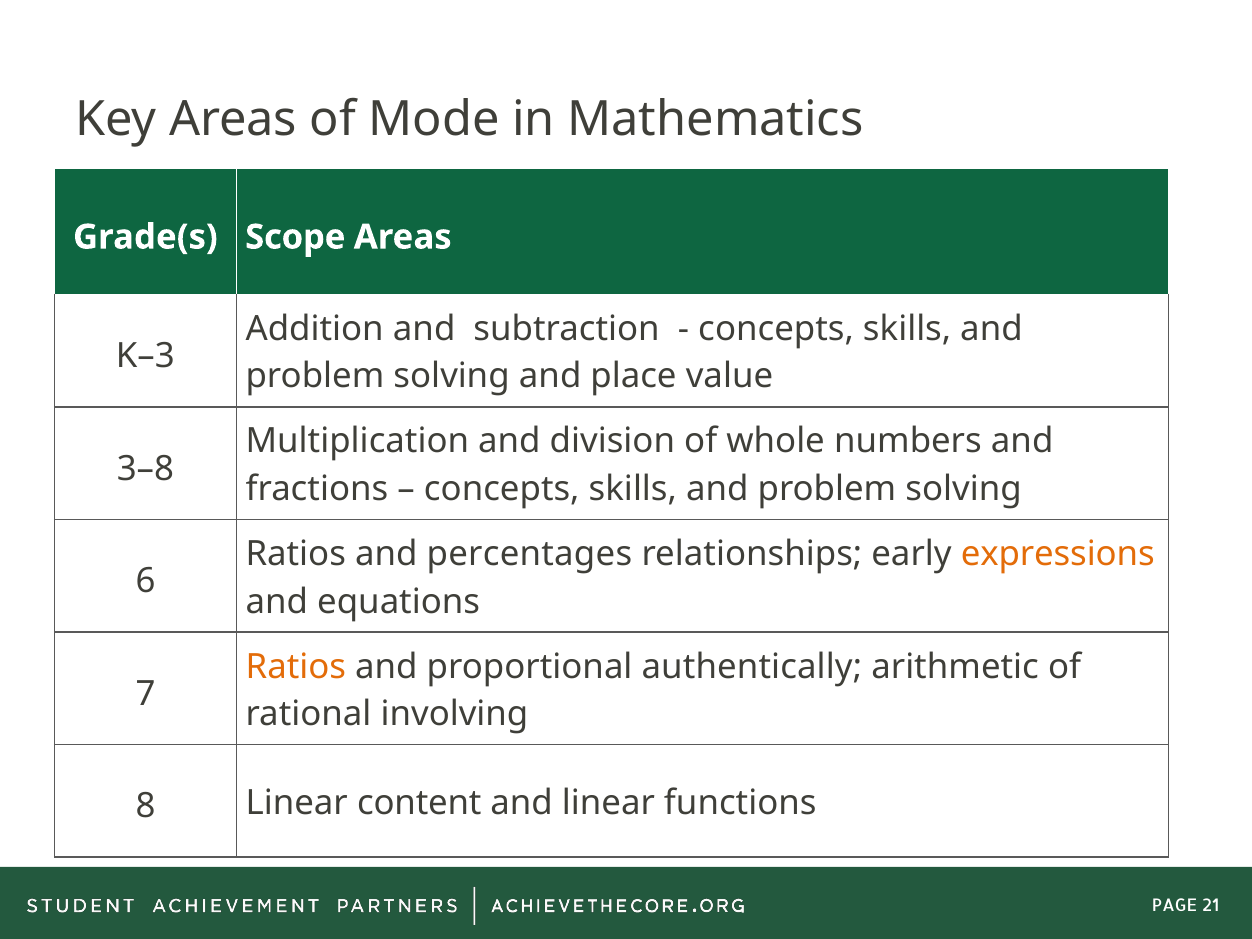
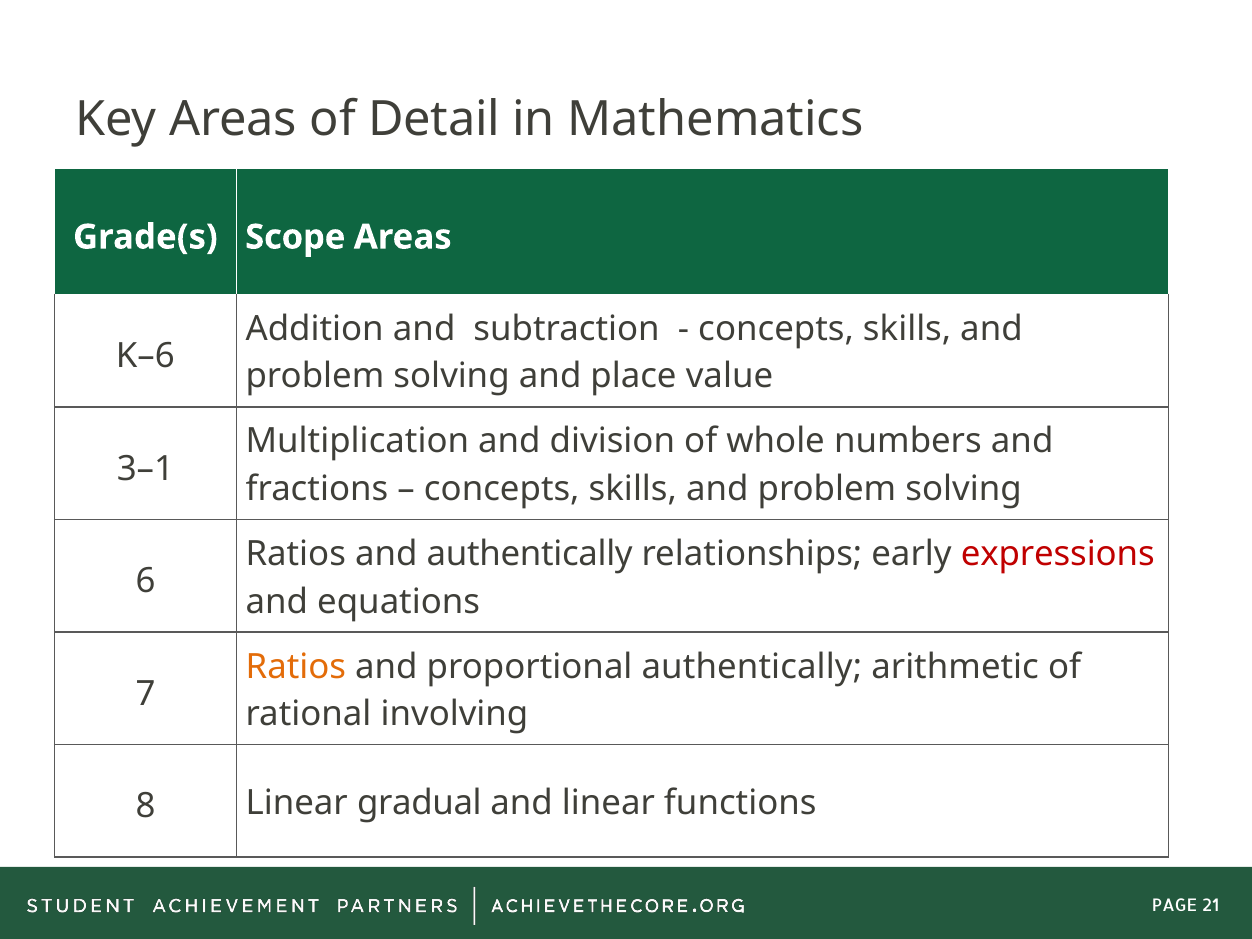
Mode: Mode -> Detail (434, 119)
K–3: K–3 -> K–6 (145, 356)
3–8: 3–8 -> 3–1 (145, 469)
and percentages: percentages -> authentically (530, 554)
expressions colour: orange -> red (1058, 554)
content: content -> gradual (419, 803)
